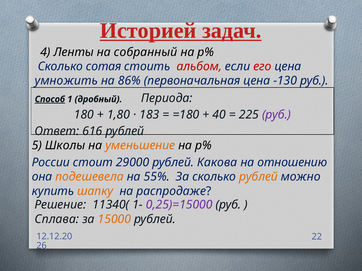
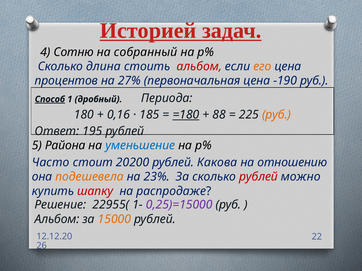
Ленты: Ленты -> Сотню (74, 52)
сотая: сотая -> длина (103, 66)
его colour: red -> orange (262, 66)
умножить: умножить -> процентов (66, 81)
86%: 86% -> 27% (129, 81)
-130: -130 -> -190 (285, 81)
1,80: 1,80 -> 0,16 (119, 115)
183: 183 -> 185 (149, 115)
=180 underline: none -> present (186, 115)
40: 40 -> 88 (219, 115)
руб colour: purple -> orange (276, 115)
616: 616 -> 195 (92, 131)
Школы: Школы -> Района (65, 146)
уменьшение colour: orange -> blue (140, 146)
России: России -> Часто (51, 163)
29000: 29000 -> 20200 (133, 163)
55%: 55% -> 23% (157, 177)
рублей colour: orange -> red (258, 177)
шапку colour: orange -> red (95, 192)
11340(: 11340( -> 22955( (111, 205)
Сплава: Сплава -> Альбом (57, 219)
